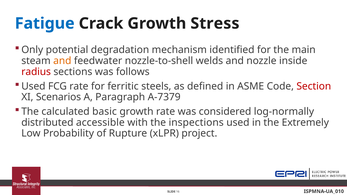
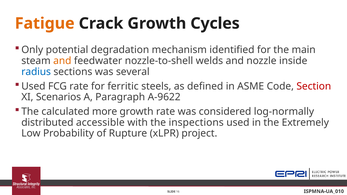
Fatigue colour: blue -> orange (45, 23)
Stress: Stress -> Cycles (215, 23)
radius colour: red -> blue (36, 72)
follows: follows -> several (133, 72)
A-7379: A-7379 -> A-9622 (164, 97)
basic: basic -> more (105, 112)
